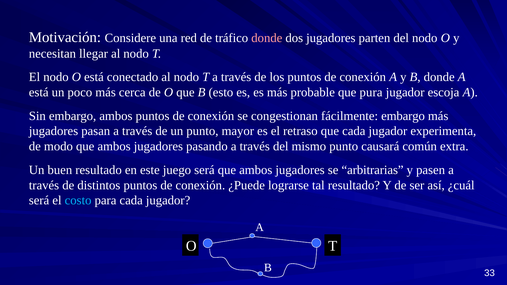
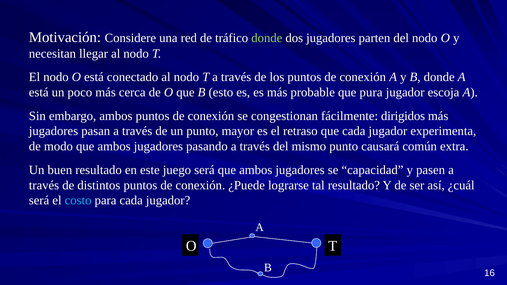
donde colour: pink -> light green (267, 38)
fácilmente embargo: embargo -> dirigidos (403, 116)
arbitrarias: arbitrarias -> capacidad (373, 170)
33: 33 -> 16 (490, 273)
